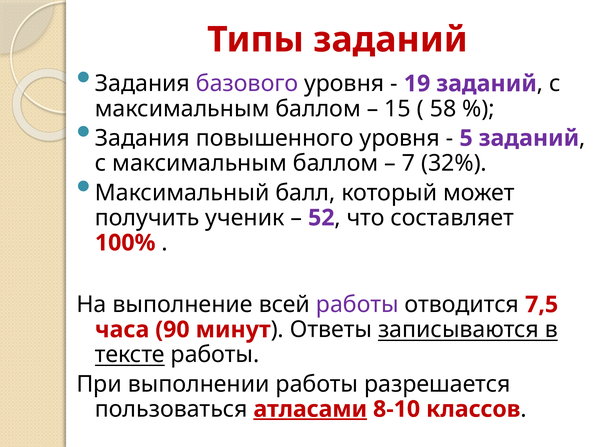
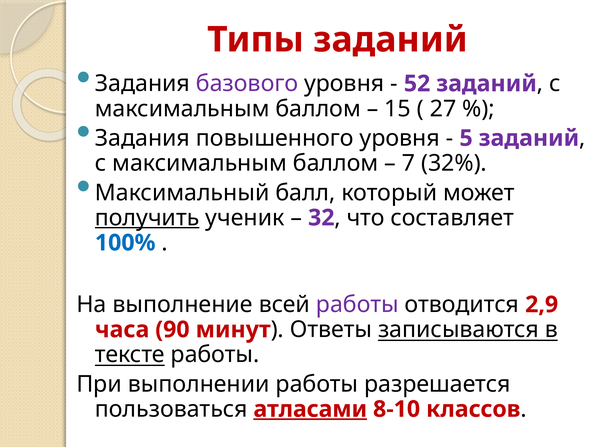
19: 19 -> 52 (417, 84)
58: 58 -> 27 (443, 109)
получить underline: none -> present (147, 218)
52: 52 -> 32 (321, 218)
100% colour: red -> blue (125, 243)
7,5: 7,5 -> 2,9 (542, 305)
